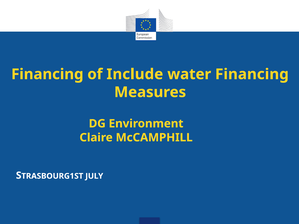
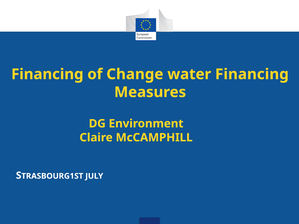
Include: Include -> Change (135, 74)
